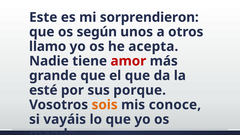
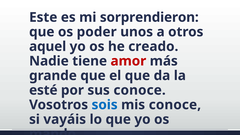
según: según -> poder (97, 32)
llamo: llamo -> aquel (48, 46)
acepta: acepta -> creado (153, 46)
sus porque: porque -> conoce (140, 90)
sois colour: orange -> blue (105, 105)
